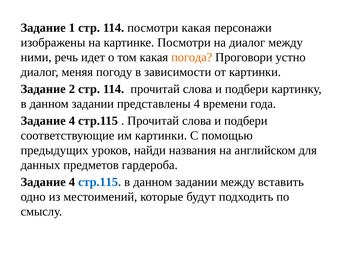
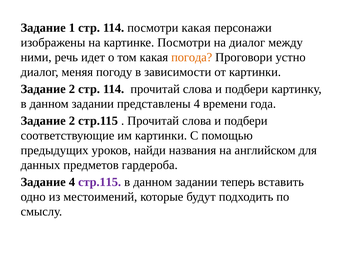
4: 4 -> 2 (72, 121)
стр.115 colour: blue -> purple (100, 182)
задании между: между -> теперь (238, 182)
